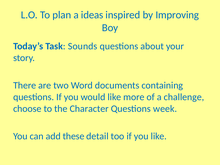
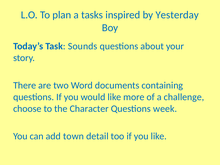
ideas: ideas -> tasks (92, 15)
Improving: Improving -> Yesterday (177, 15)
these: these -> town (73, 136)
